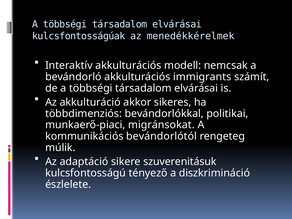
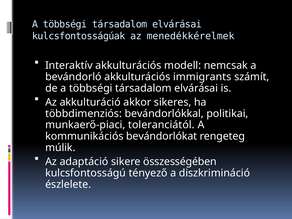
migránsokat: migránsokat -> toleranciától (161, 125)
bevándorlótól: bevándorlótól -> bevándorlókat (162, 136)
szuverenitásuk: szuverenitásuk -> összességében (180, 162)
